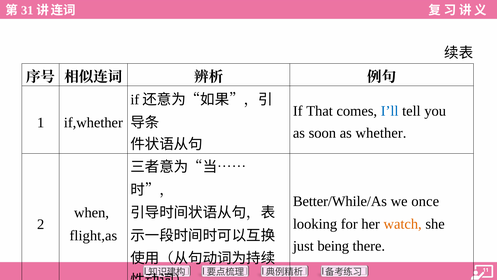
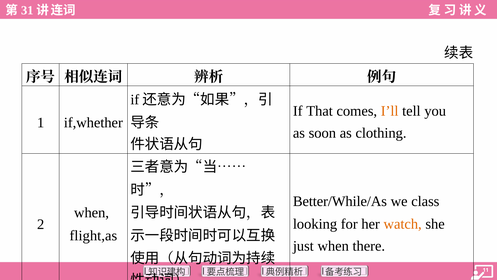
I’ll colour: blue -> orange (390, 111)
whether: whether -> clothing (381, 133)
once: once -> class (425, 201)
just being: being -> when (333, 246)
